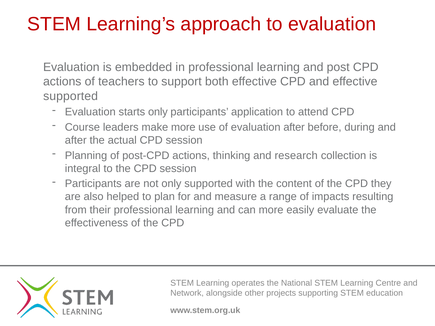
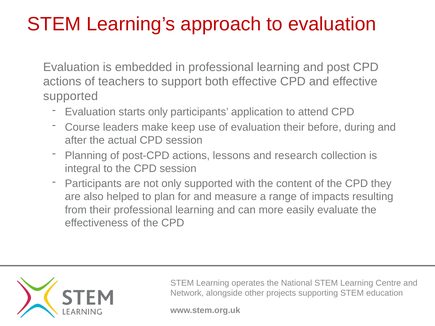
make more: more -> keep (183, 127)
evaluation after: after -> their (294, 127)
thinking: thinking -> lessons (231, 156)
